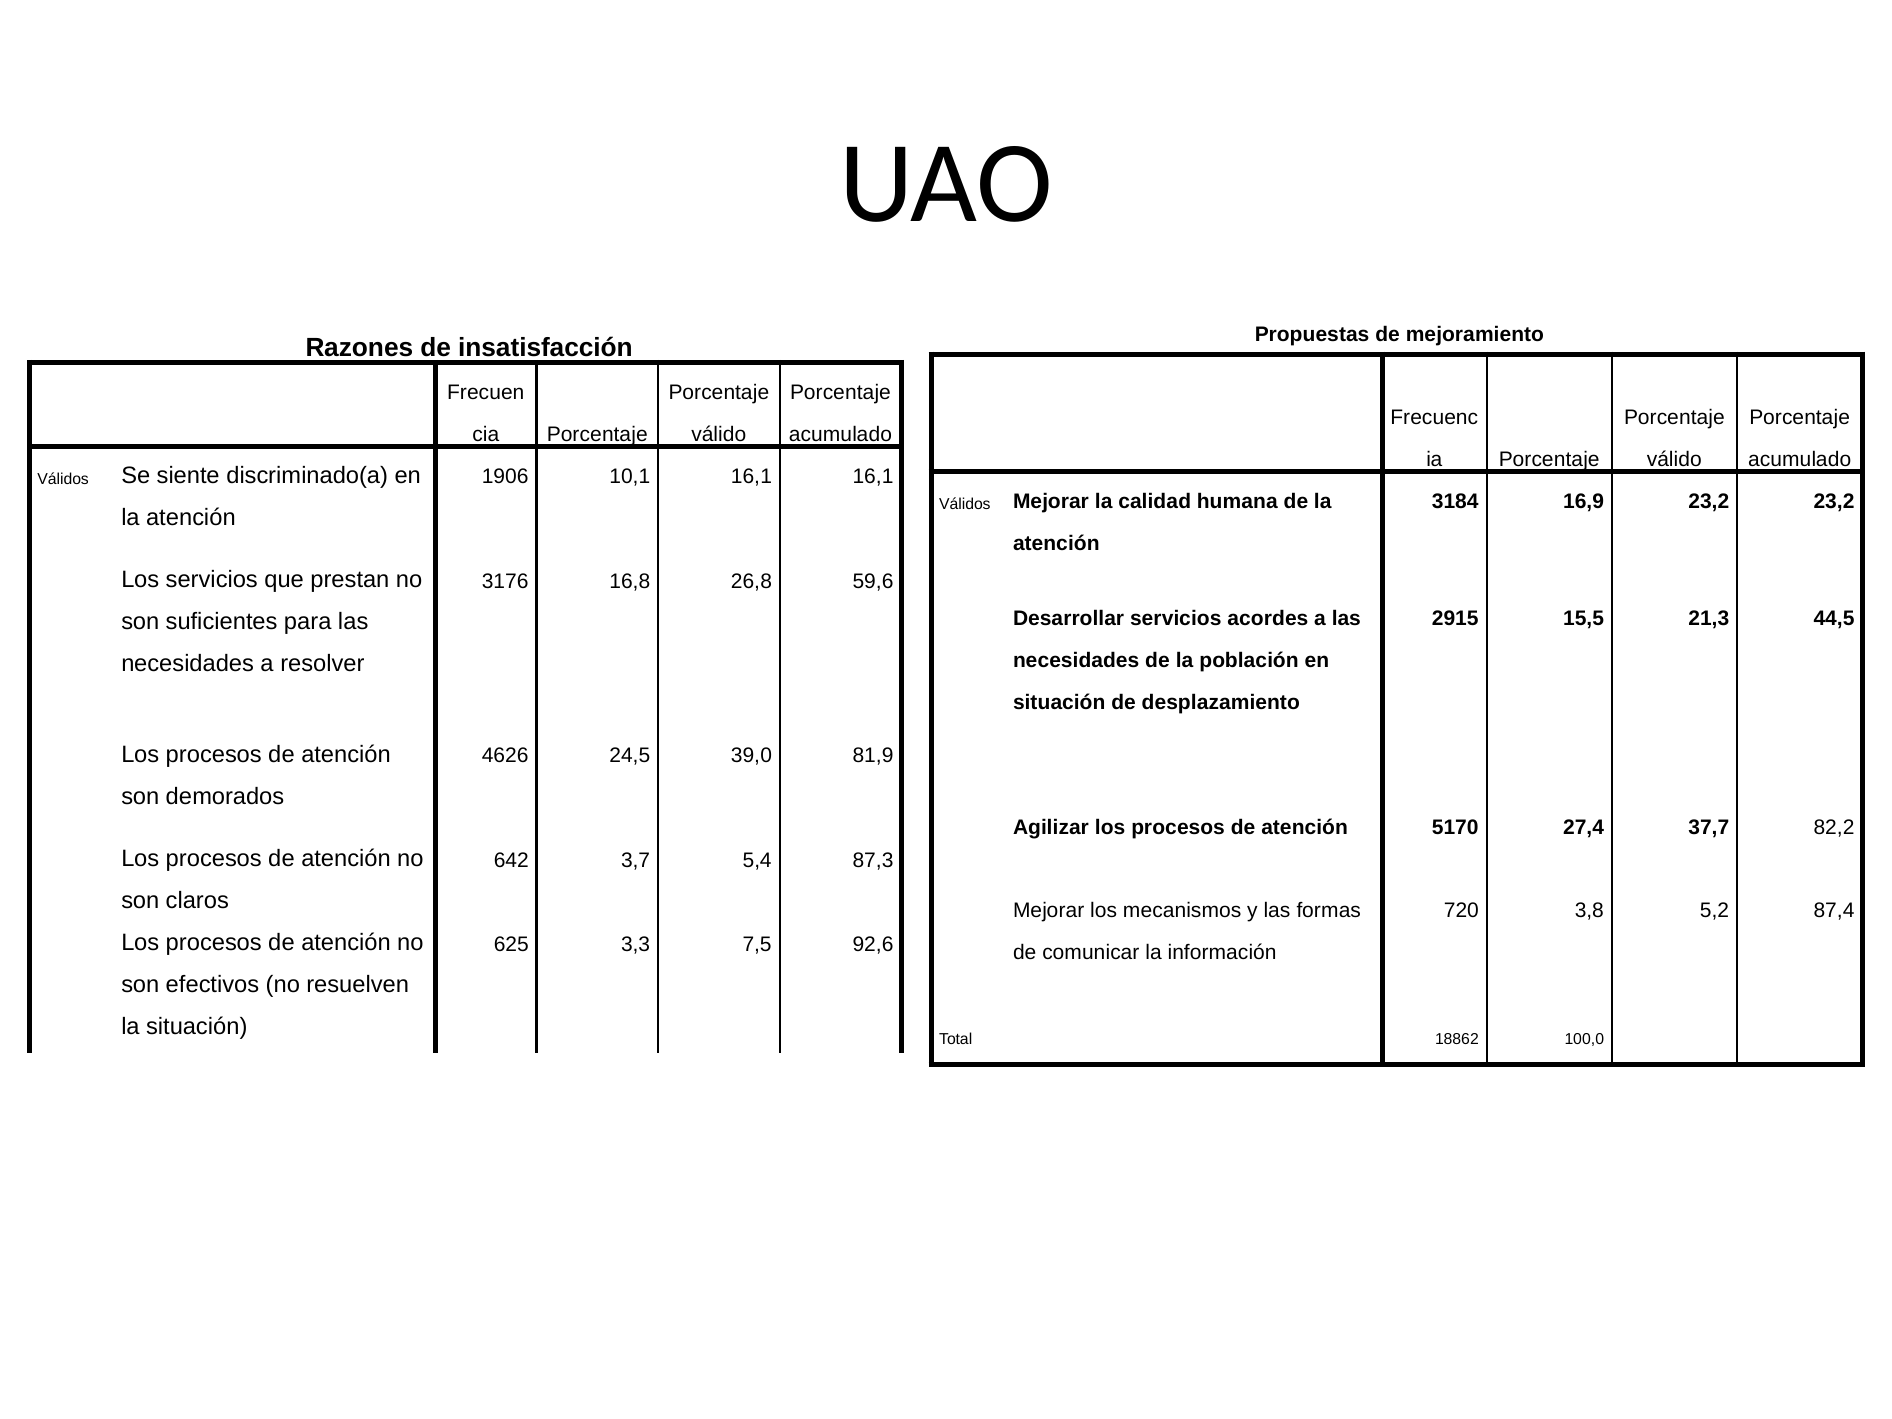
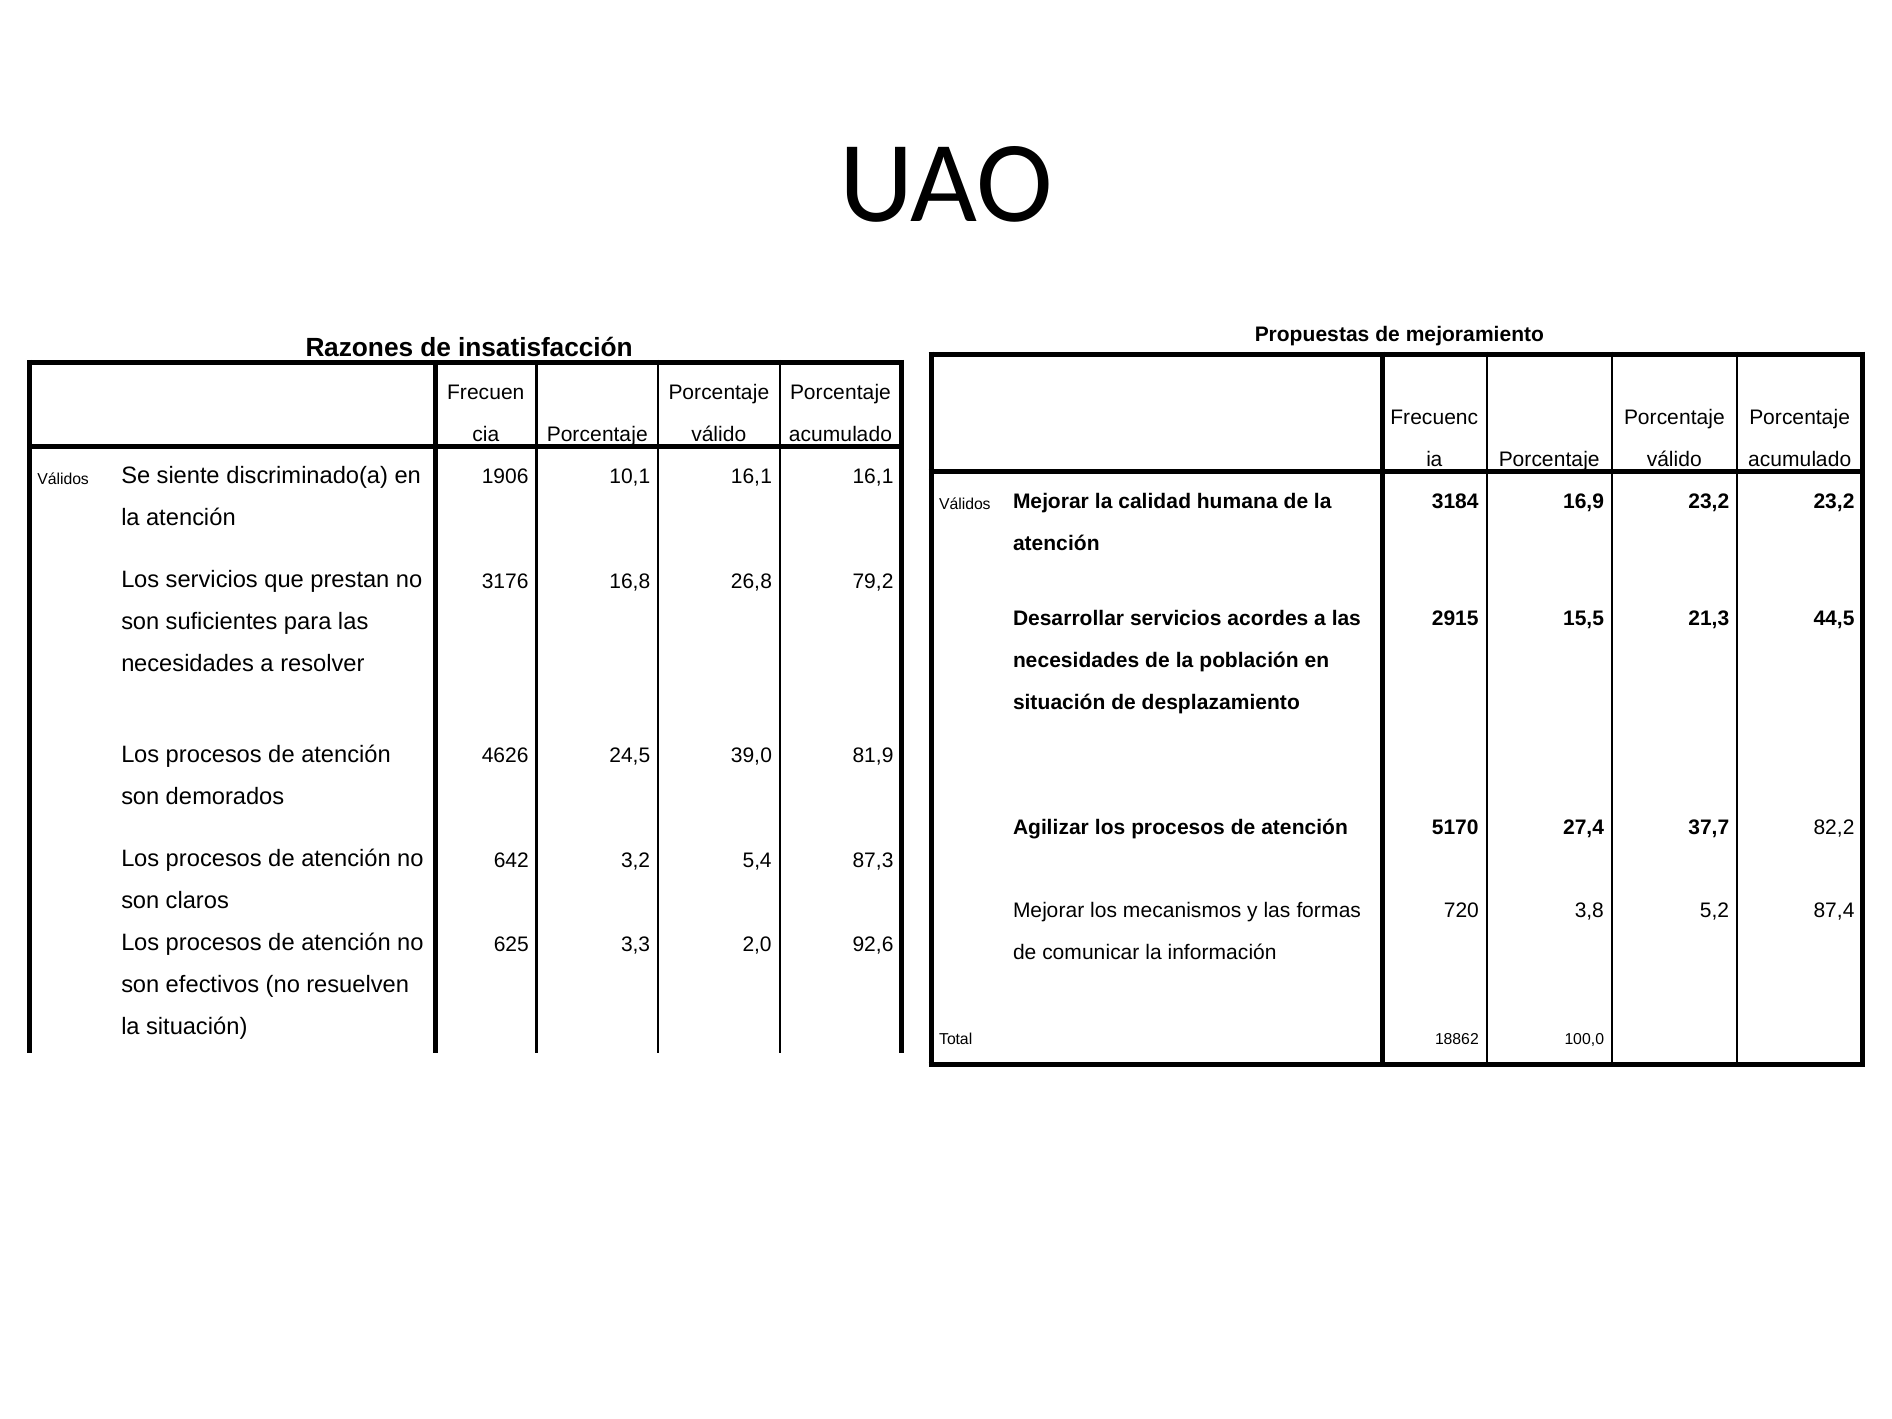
59,6: 59,6 -> 79,2 (873, 582)
3,7: 3,7 -> 3,2 (636, 860)
7,5: 7,5 -> 2,0 (757, 944)
